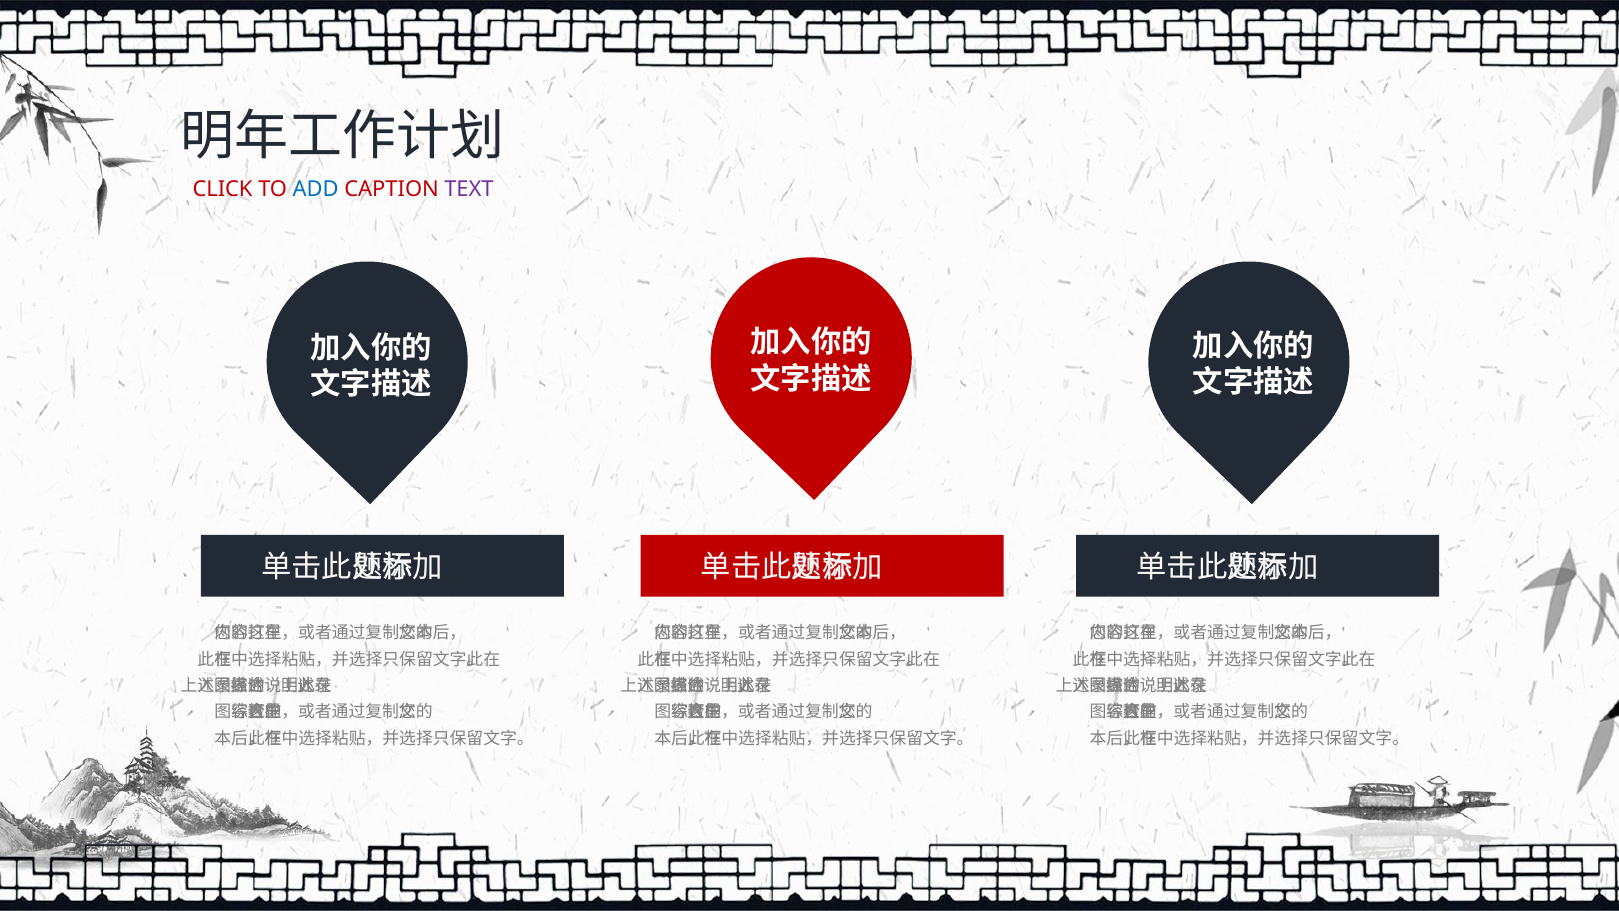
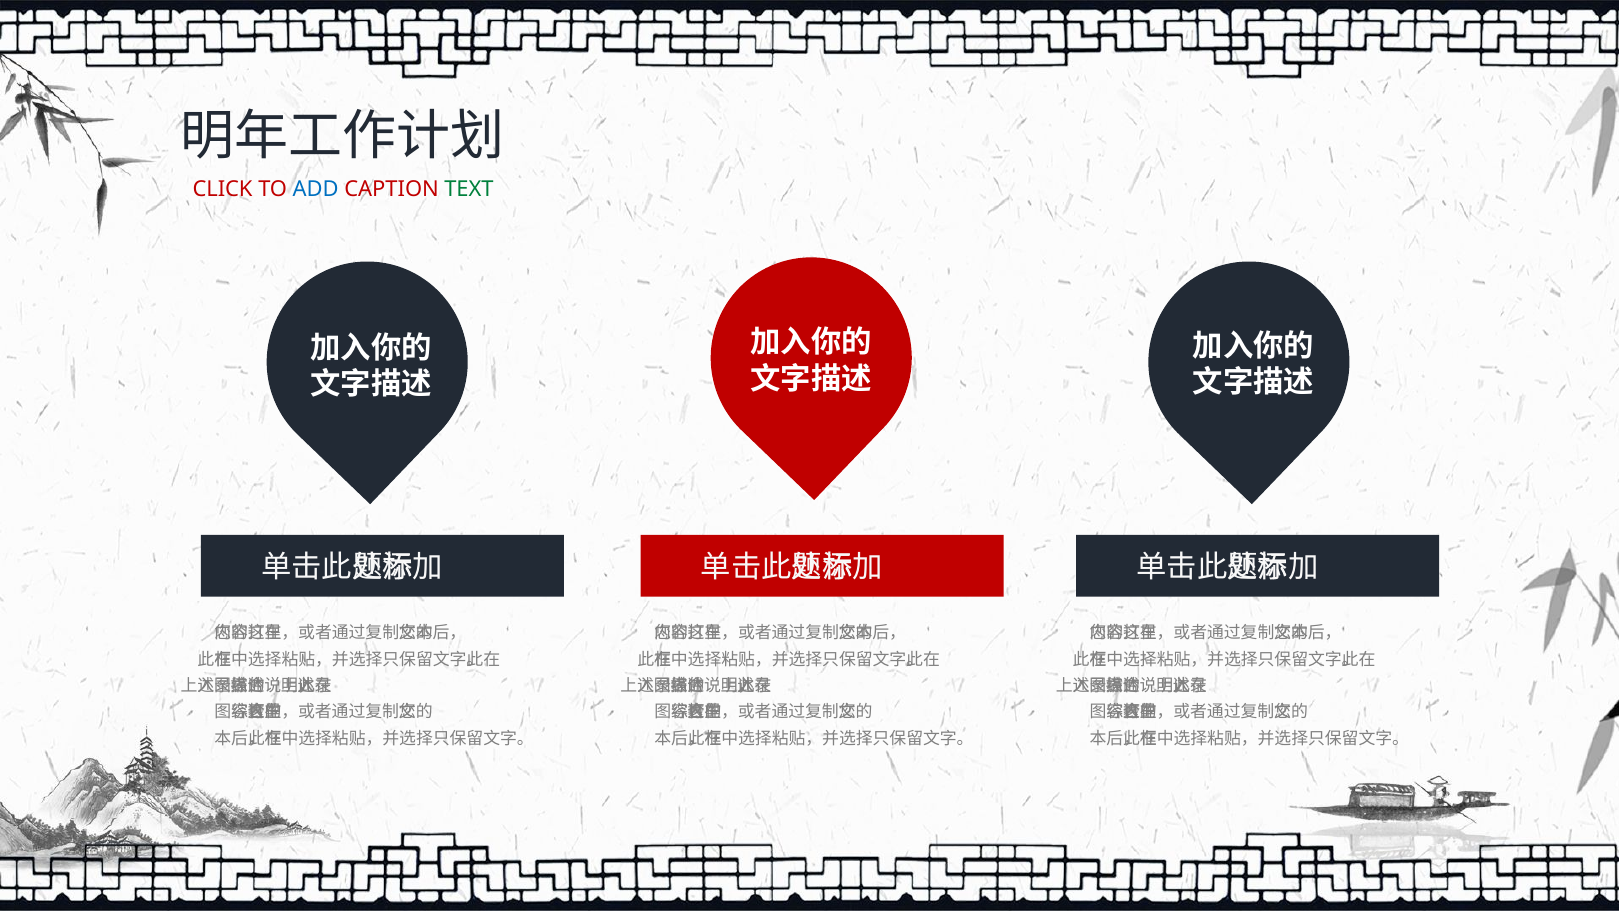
TEXT colour: purple -> green (469, 189)
